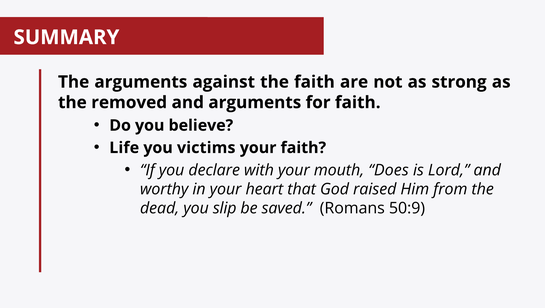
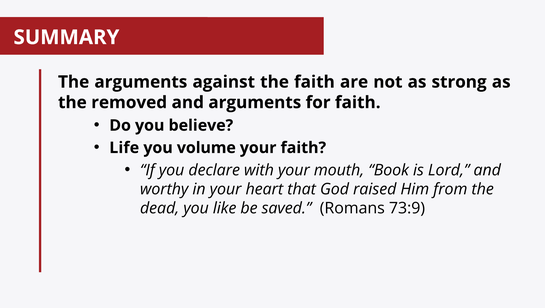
victims: victims -> volume (206, 147)
Does: Does -> Book (389, 170)
slip: slip -> like (225, 208)
50:9: 50:9 -> 73:9 (407, 208)
